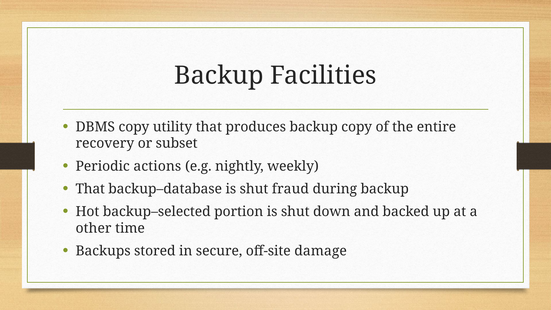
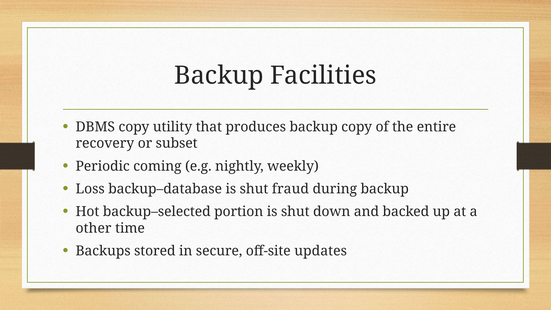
actions: actions -> coming (157, 166)
That: That -> Loss (90, 189)
damage: damage -> updates (321, 251)
